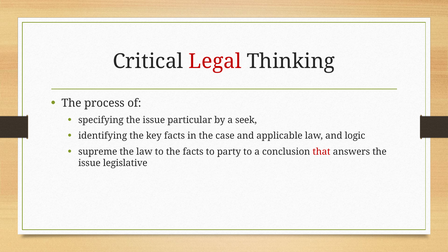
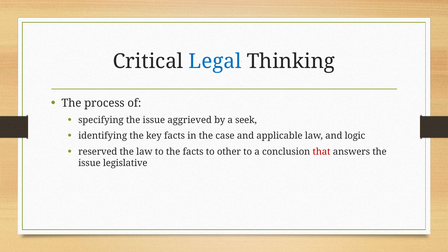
Legal colour: red -> blue (215, 61)
particular: particular -> aggrieved (190, 120)
supreme: supreme -> reserved (98, 152)
party: party -> other (229, 152)
